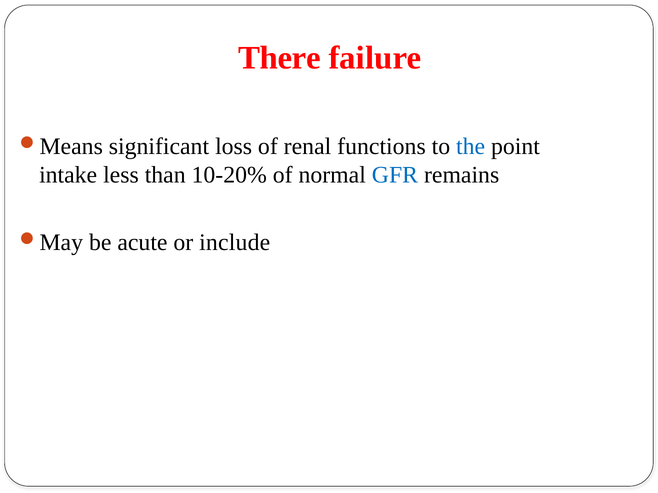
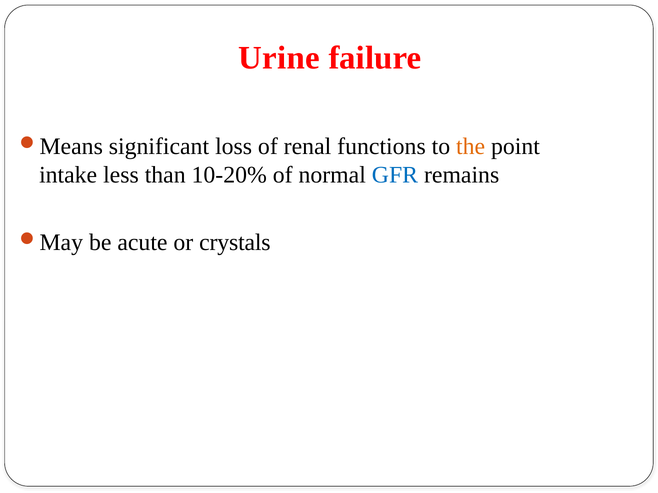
There: There -> Urine (279, 58)
the colour: blue -> orange (471, 147)
include: include -> crystals (235, 243)
